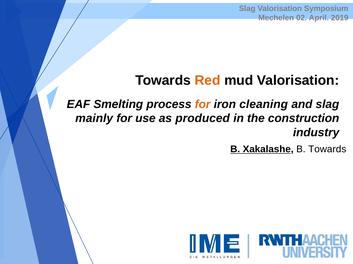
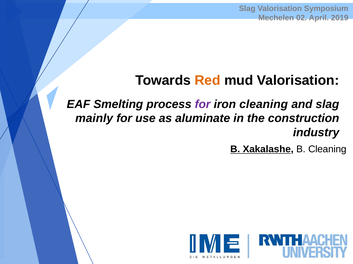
for colour: orange -> purple (203, 105)
produced: produced -> aluminate (203, 119)
B Towards: Towards -> Cleaning (327, 150)
